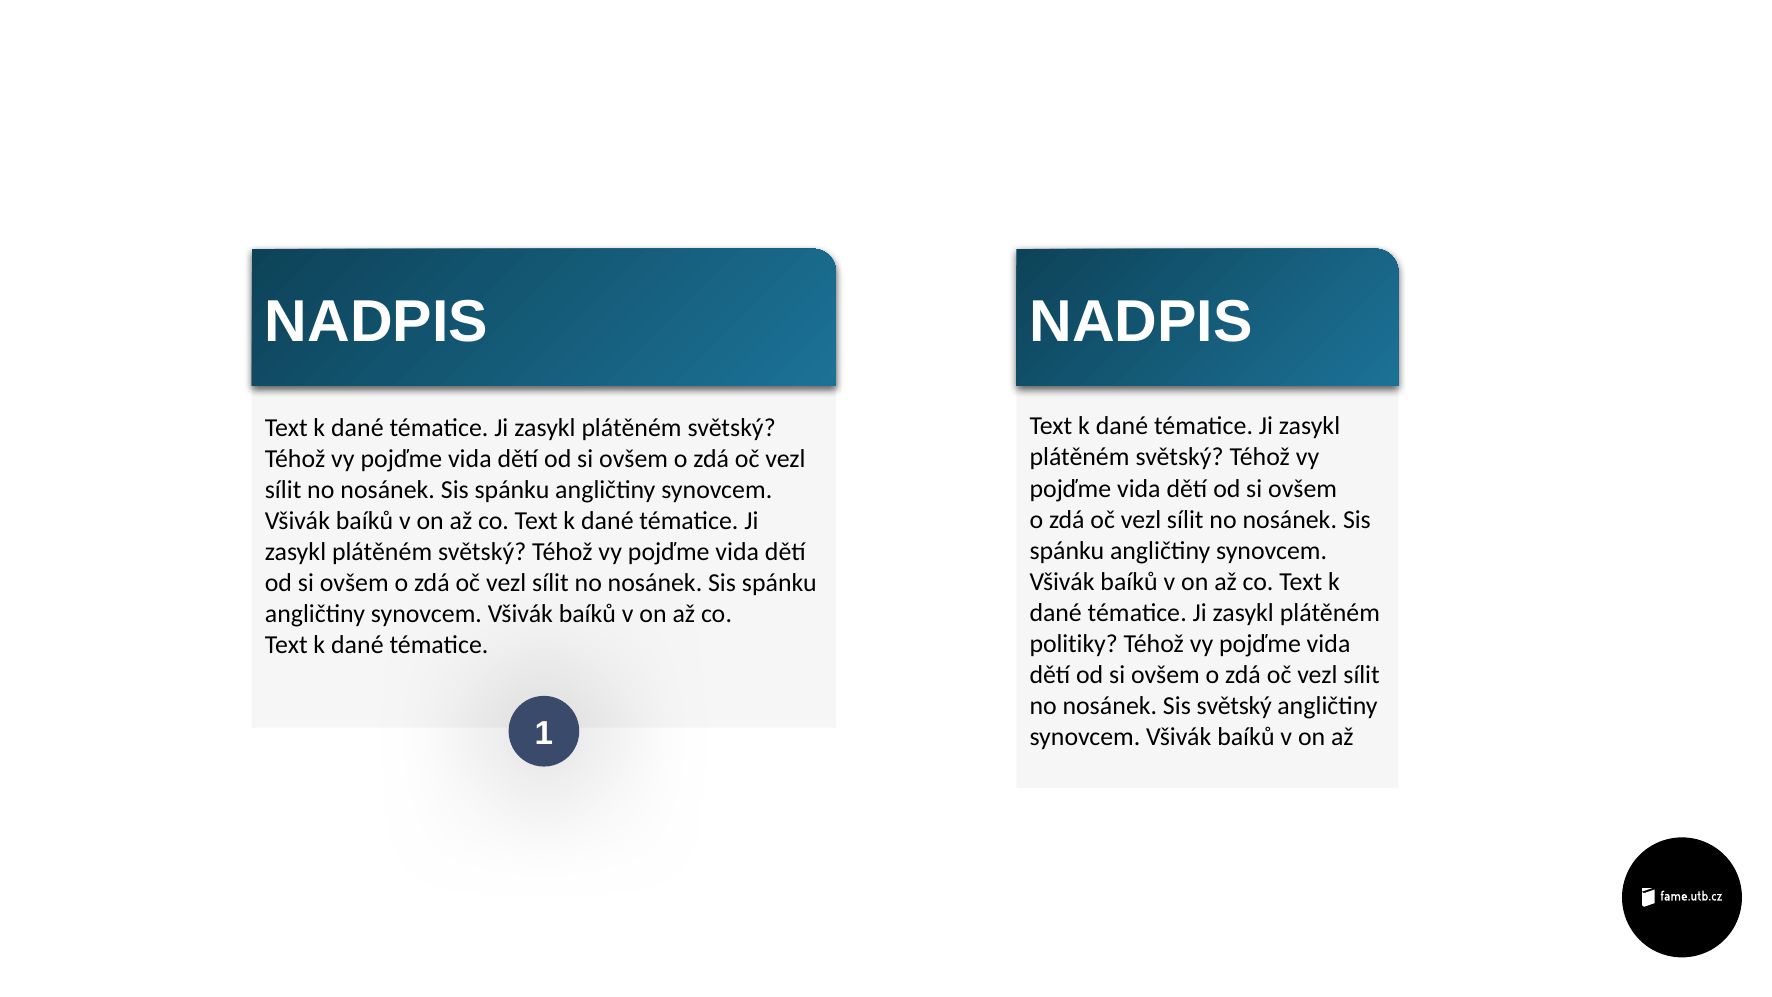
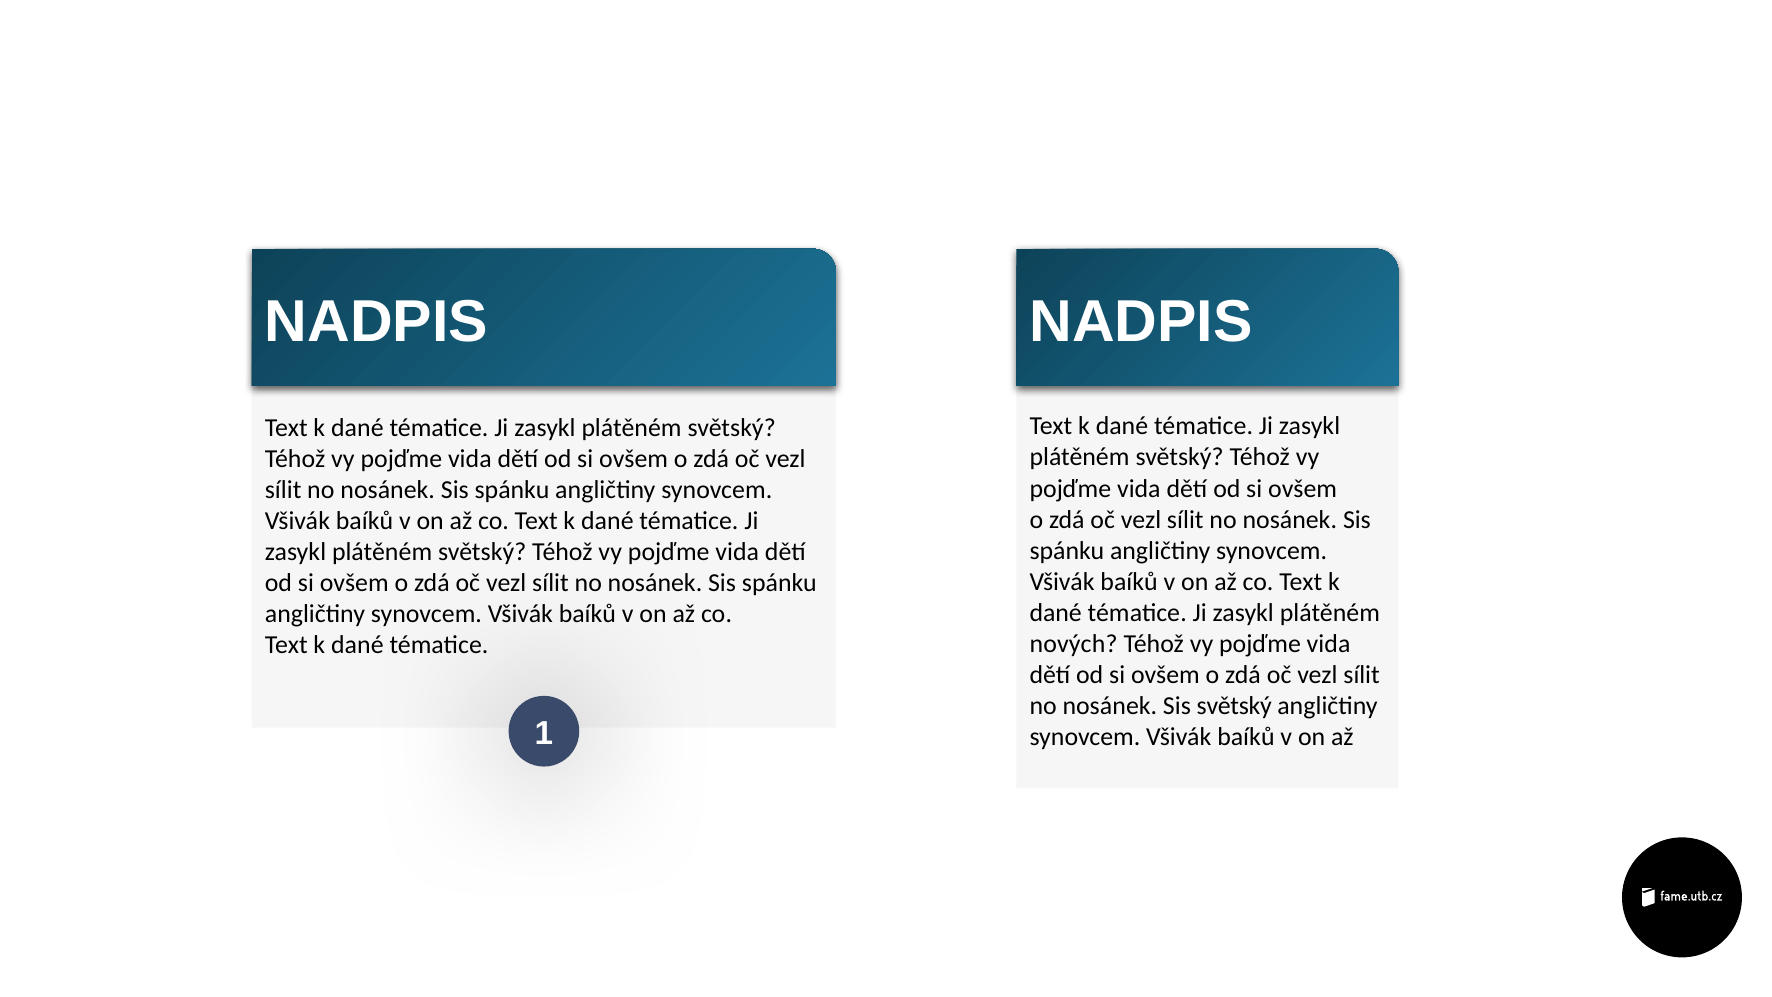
politiky: politiky -> nových (1074, 644)
